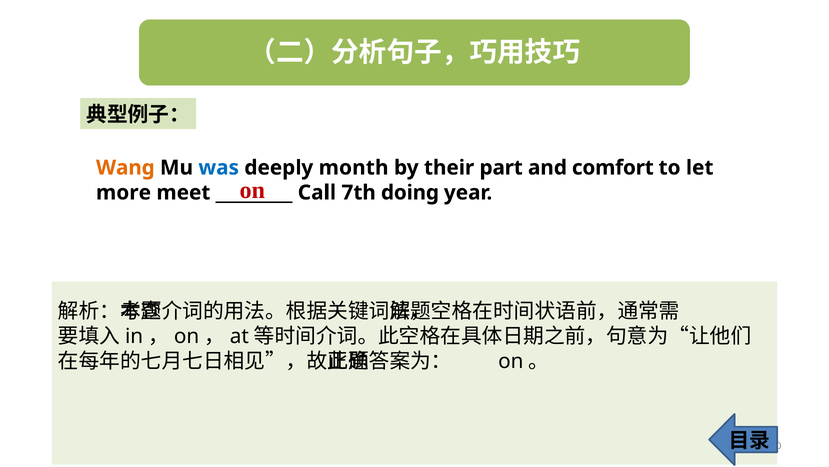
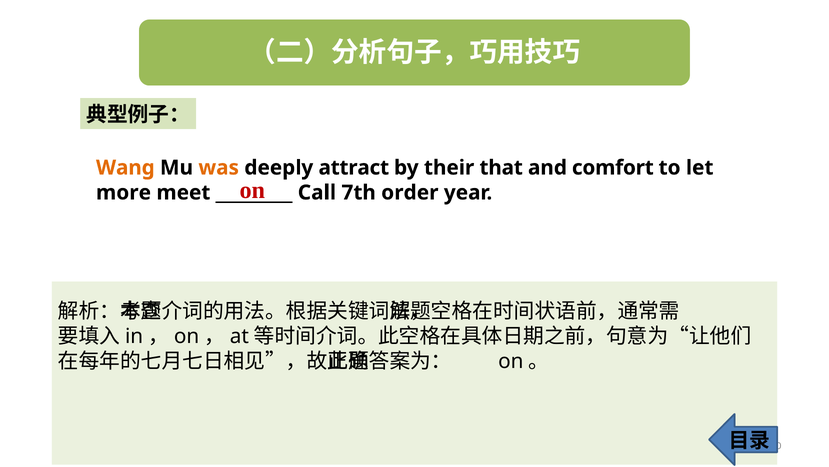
was colour: blue -> orange (219, 167)
month: month -> attract (354, 167)
part: part -> that (501, 167)
doing: doing -> order (410, 192)
